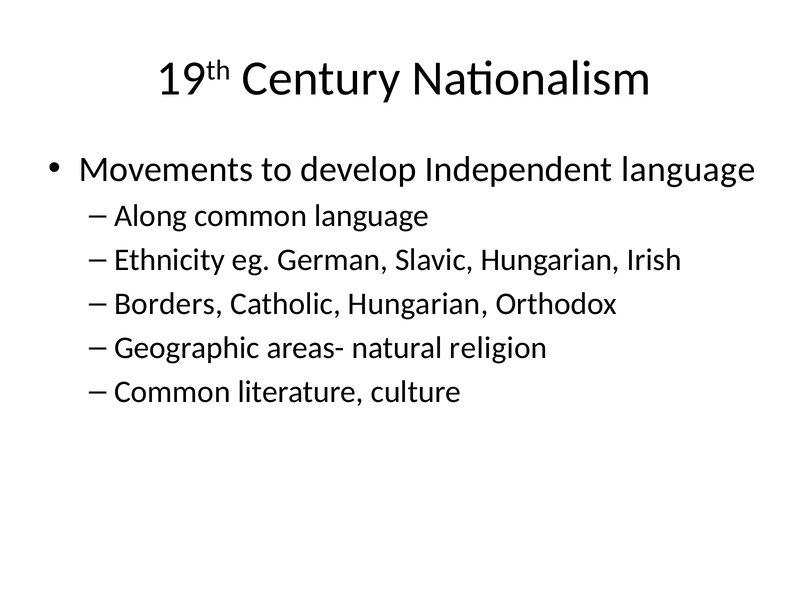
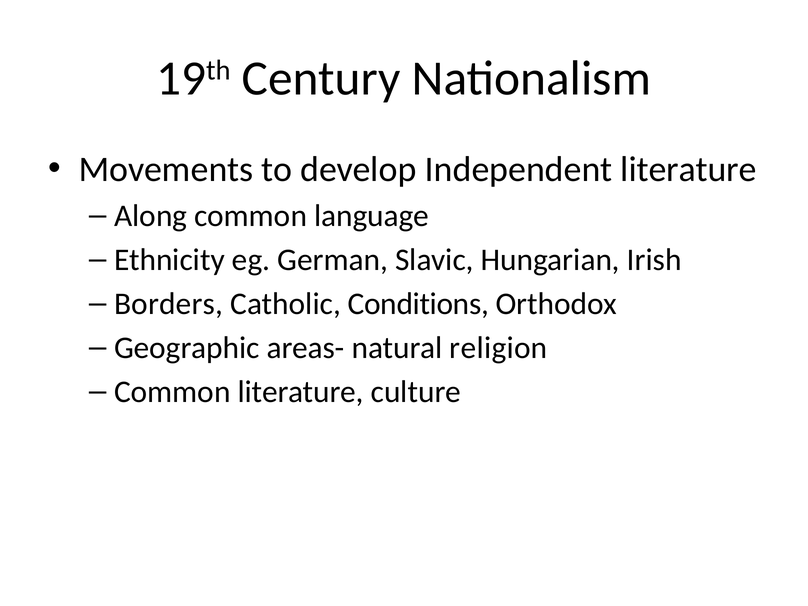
Independent language: language -> literature (689, 170)
Catholic Hungarian: Hungarian -> Conditions (418, 304)
